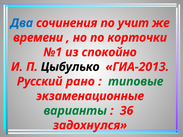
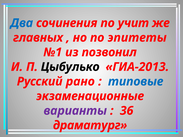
времени: времени -> главных (38, 38)
корточки: корточки -> эпитеты (137, 38)
спокойно: спокойно -> позвонил (109, 52)
типовые colour: green -> blue (136, 82)
варианты colour: green -> purple (75, 111)
задохнулся: задохнулся -> драматург (90, 126)
